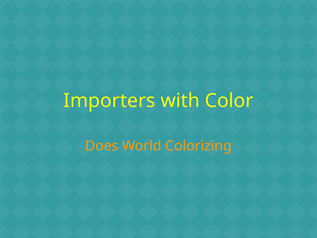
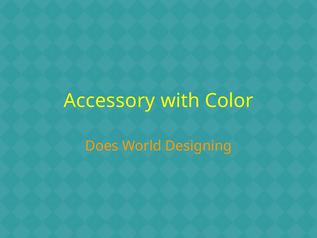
Importers: Importers -> Accessory (109, 101)
Colorizing: Colorizing -> Designing (199, 146)
